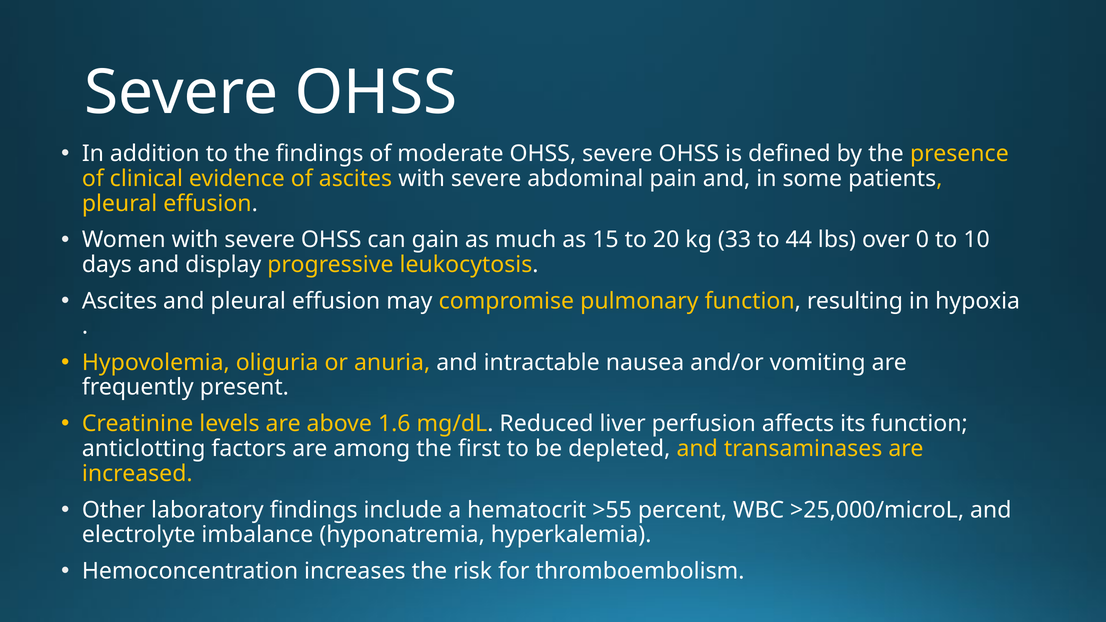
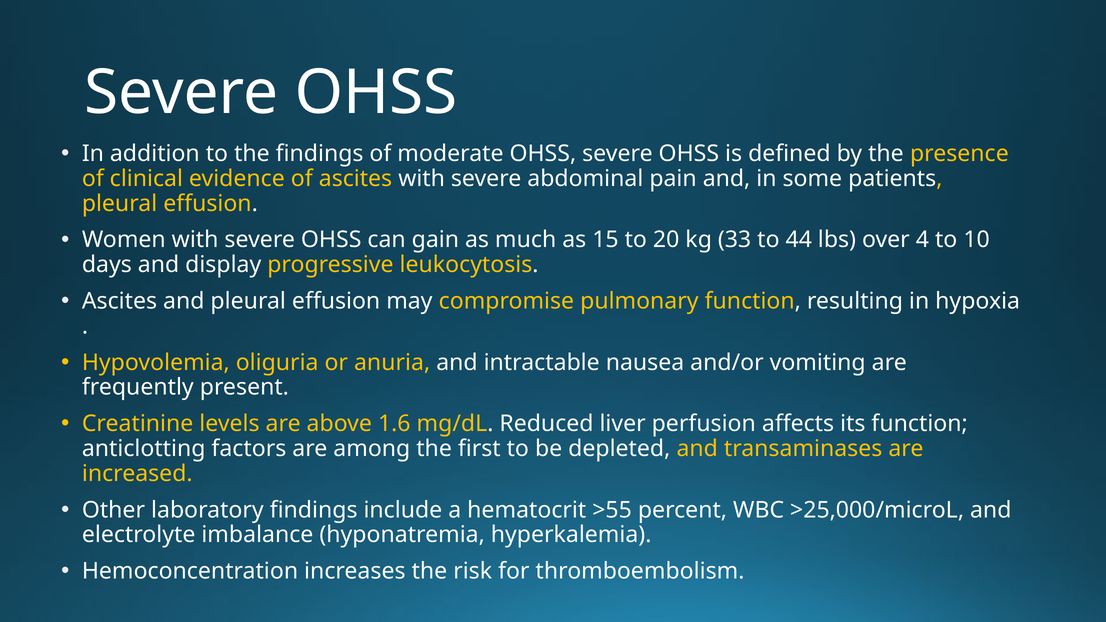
0: 0 -> 4 (922, 240)
